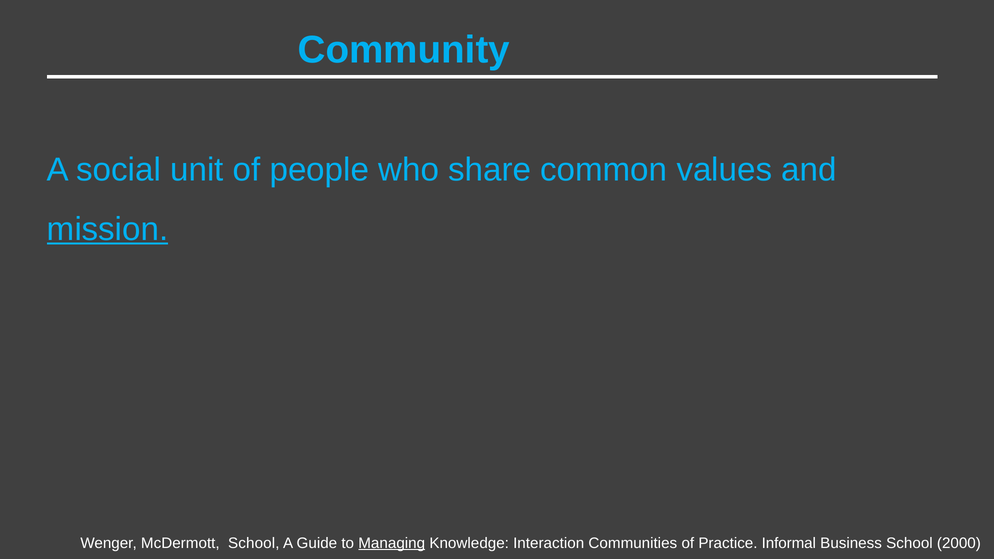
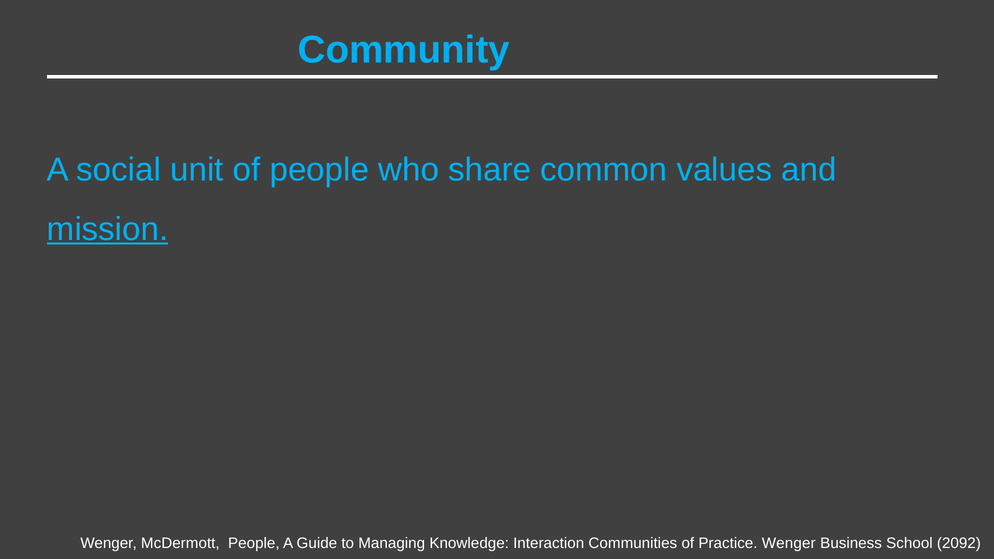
McDermott School: School -> People (254, 543)
Managing underline: present -> none (392, 543)
Practice Informal: Informal -> Wenger (789, 543)
2000: 2000 -> 2092 (959, 543)
